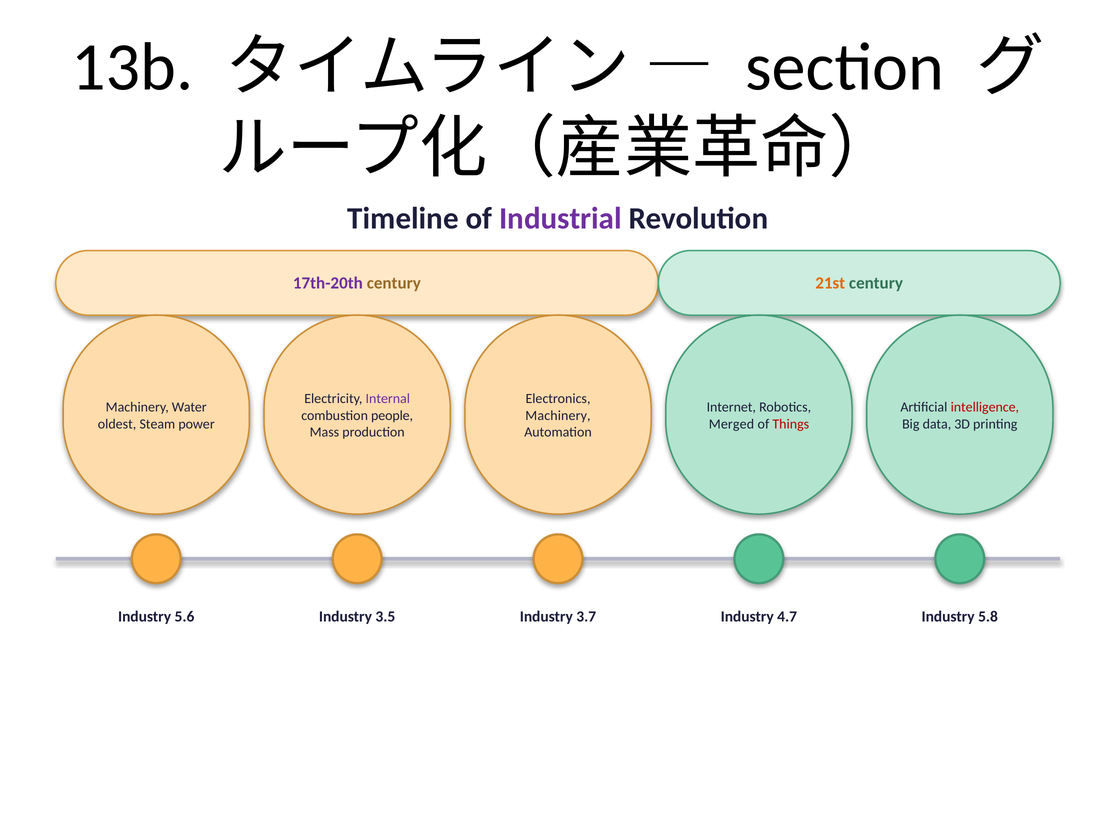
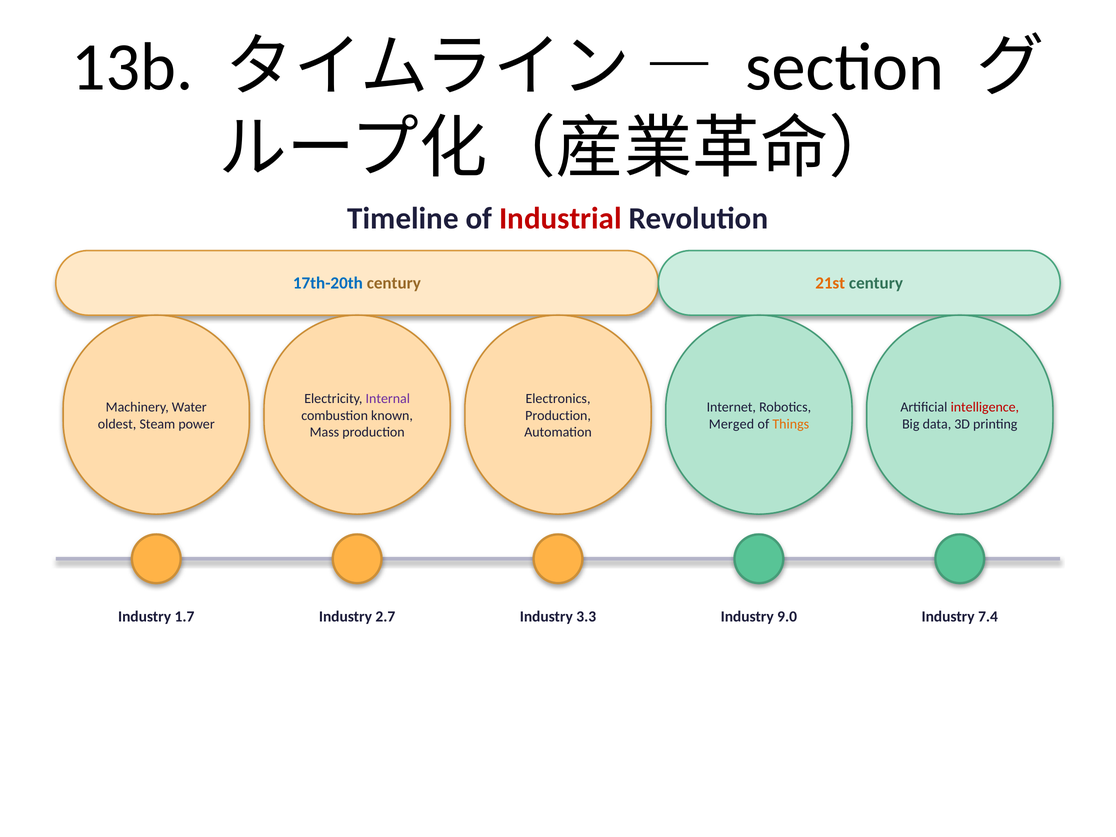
Industrial colour: purple -> red (561, 219)
17th-20th colour: purple -> blue (328, 283)
people: people -> known (392, 416)
Machinery: Machinery -> Production (558, 416)
Things colour: red -> orange (791, 424)
5.6: 5.6 -> 1.7 (185, 617)
3.5: 3.5 -> 2.7 (385, 617)
3.7: 3.7 -> 3.3 (586, 617)
4.7: 4.7 -> 9.0 (787, 617)
5.8: 5.8 -> 7.4 (988, 617)
